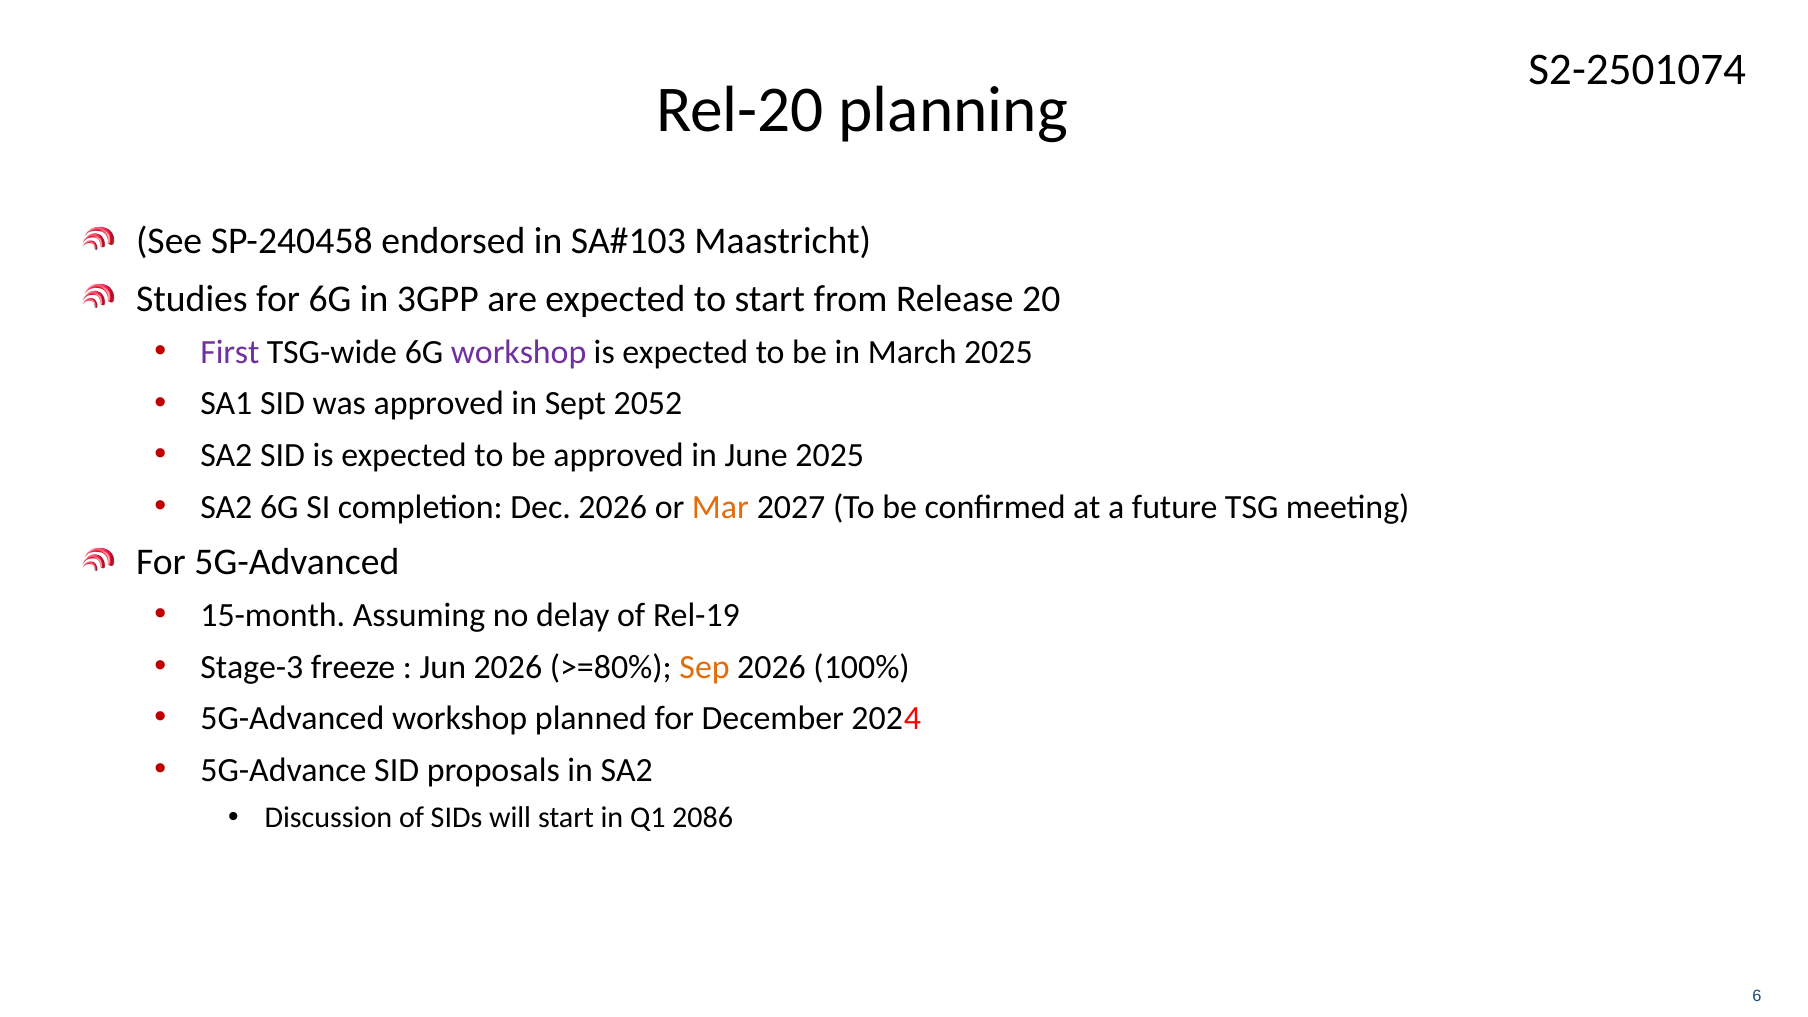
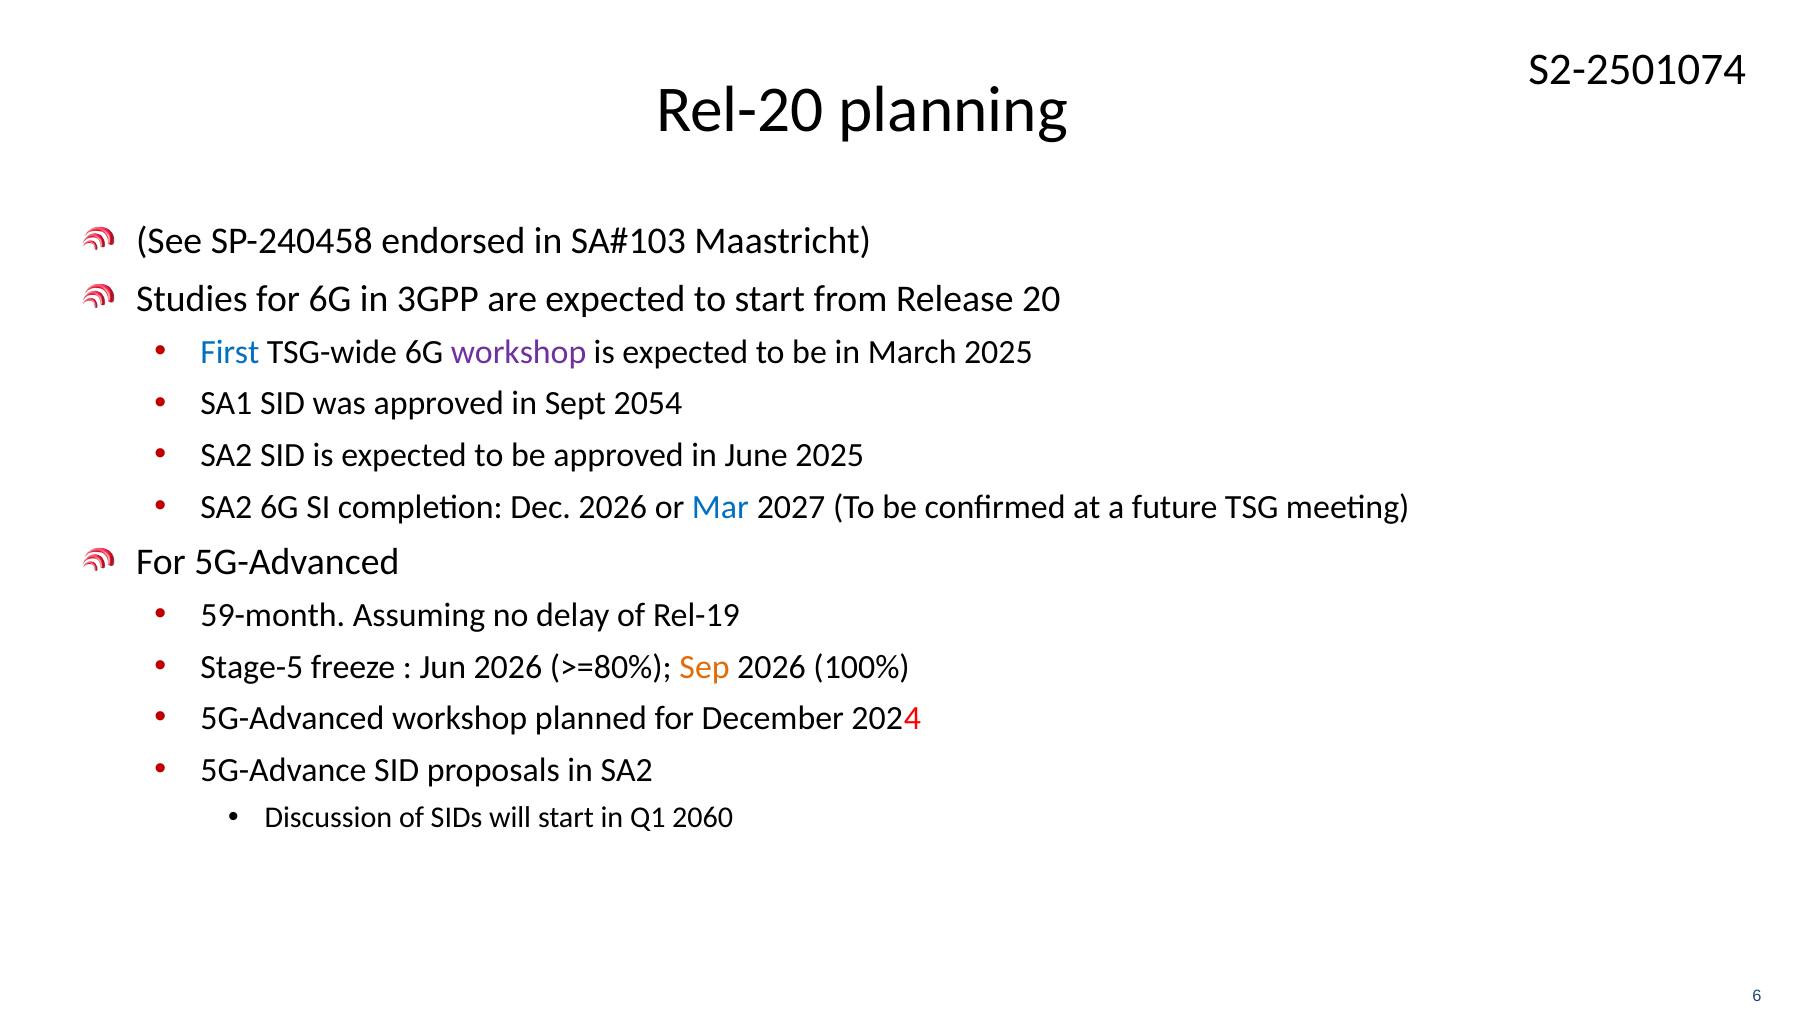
First colour: purple -> blue (230, 352)
2052: 2052 -> 2054 (648, 404)
Mar colour: orange -> blue (720, 507)
15-month: 15-month -> 59-month (273, 616)
Stage-3: Stage-3 -> Stage-5 (252, 667)
2086: 2086 -> 2060 (703, 818)
